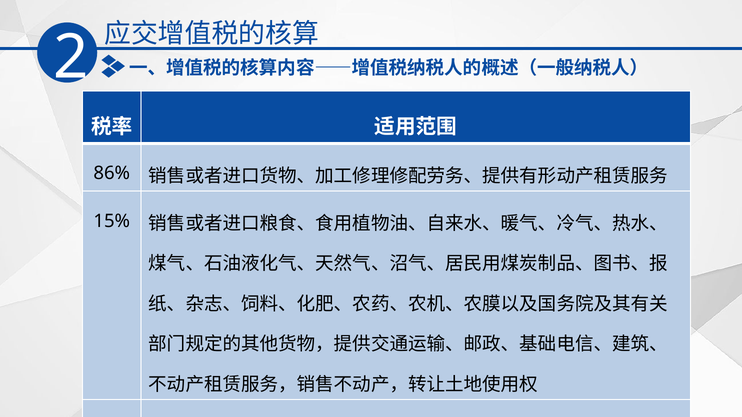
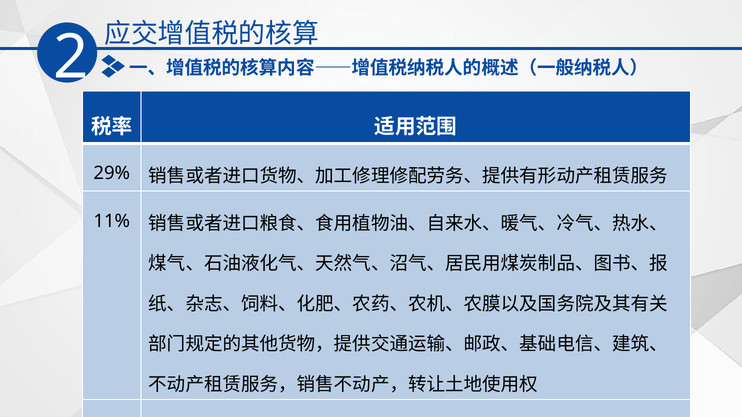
86%: 86% -> 29% (112, 174)
15%: 15% -> 11% (112, 221)
